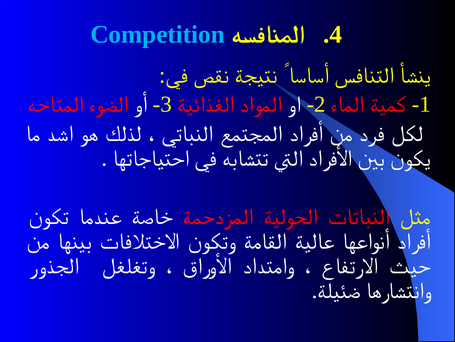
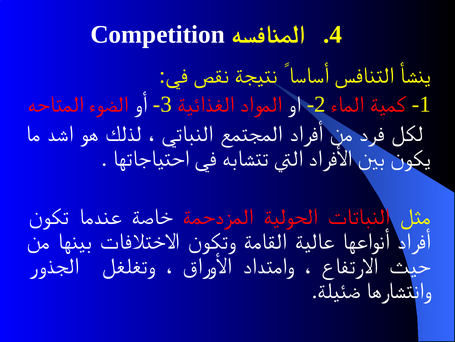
Competition colour: light blue -> white (158, 34)
